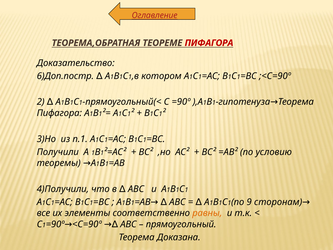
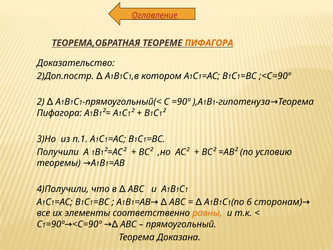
ПИФАГОРА colour: red -> orange (209, 43)
6)Доп.постр: 6)Доп.постр -> 2)Доп.постр (65, 76)
9: 9 -> 6 (249, 202)
